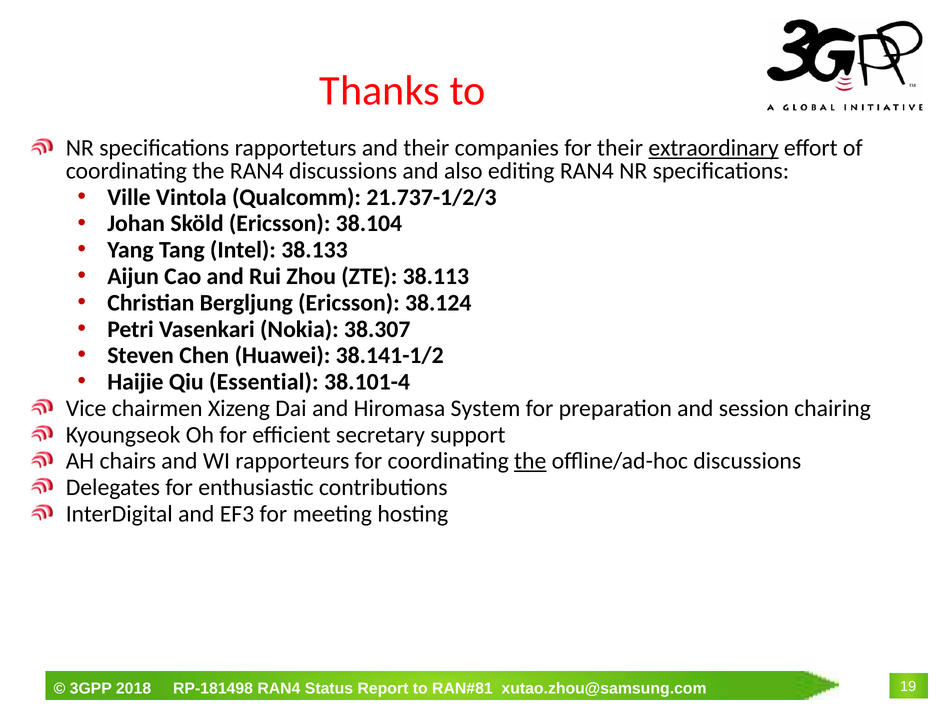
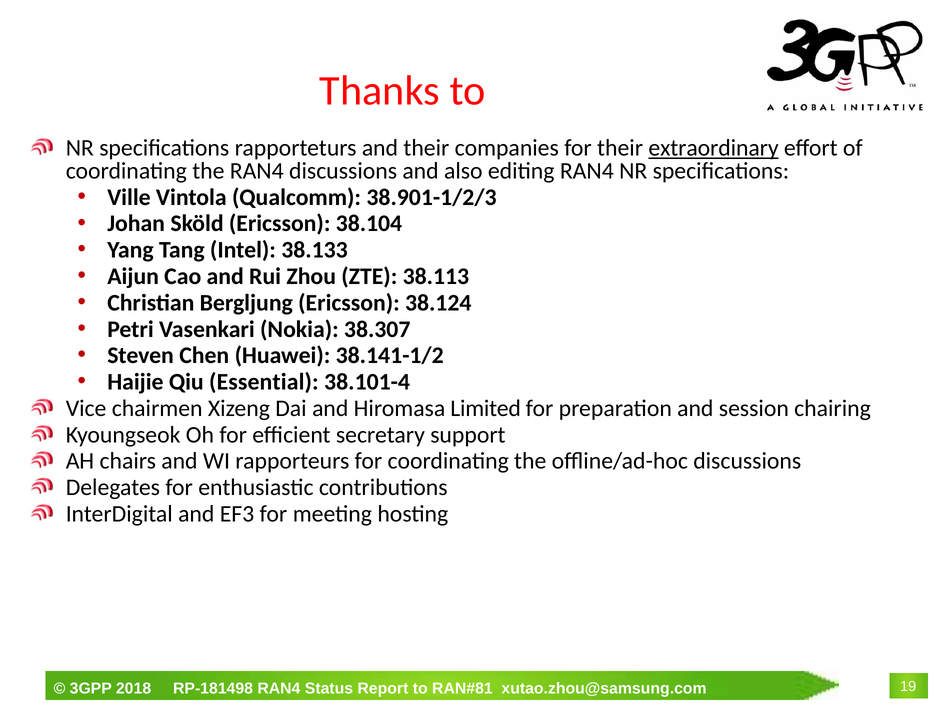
21.737-1/2/3: 21.737-1/2/3 -> 38.901-1/2/3 (432, 197)
System: System -> Limited (486, 408)
the underline: present -> none (530, 461)
